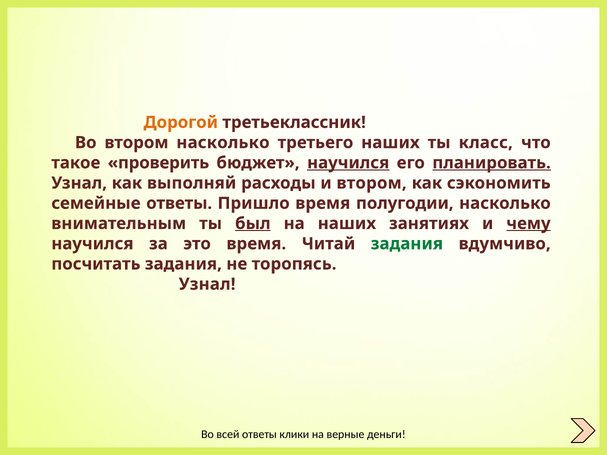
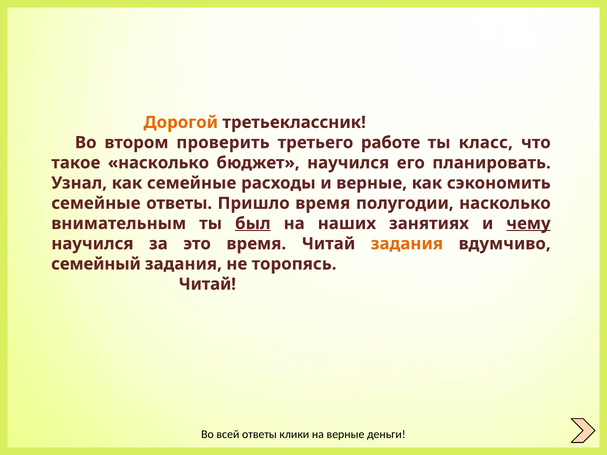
втором насколько: насколько -> проверить (223, 143)
третьего наших: наших -> работе (391, 143)
такое проверить: проверить -> насколько (158, 163)
научился underline: present -> none (348, 163)
планировать underline: present -> none (492, 163)
как выполняй: выполняй -> семейные (192, 183)
и втором: втором -> верные (372, 183)
задания colour: green -> orange (407, 244)
посчитать: посчитать -> семейный (96, 264)
Узнал: Узнал -> Читай (207, 284)
